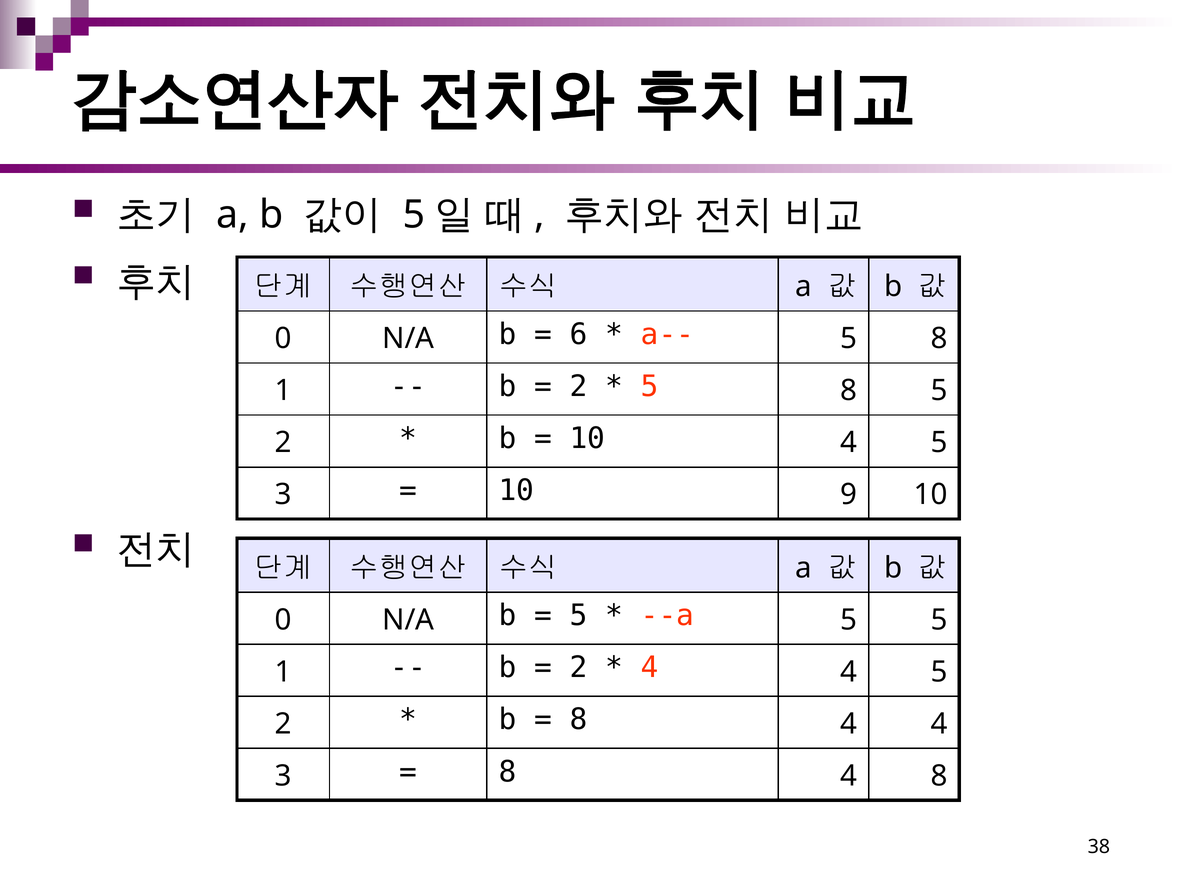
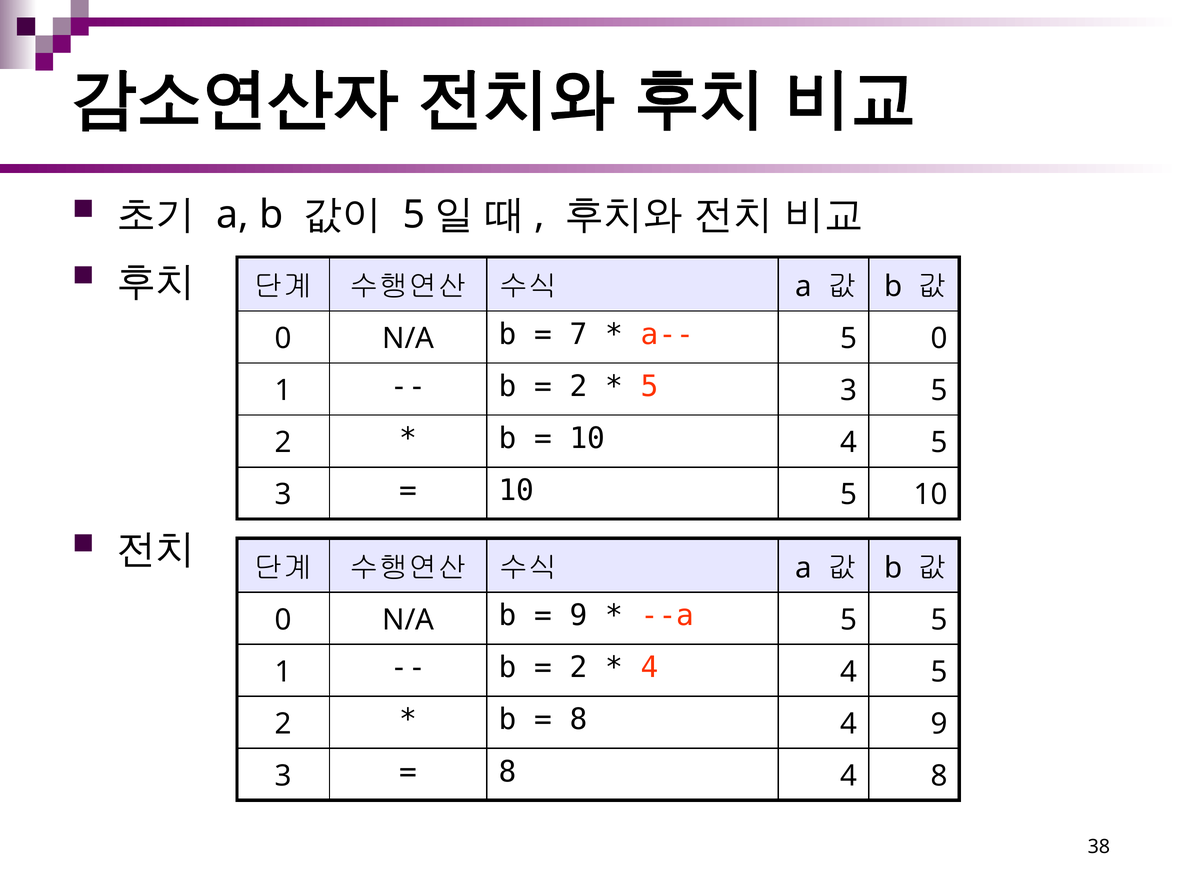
6: 6 -> 7 (579, 334)
a-- 5 8: 8 -> 0 (939, 339)
8: 8 -> 3 (849, 391)
10 9: 9 -> 5 (849, 495)
5: 5 -> 9 (579, 615)
8 4 4: 4 -> 9 (939, 724)
